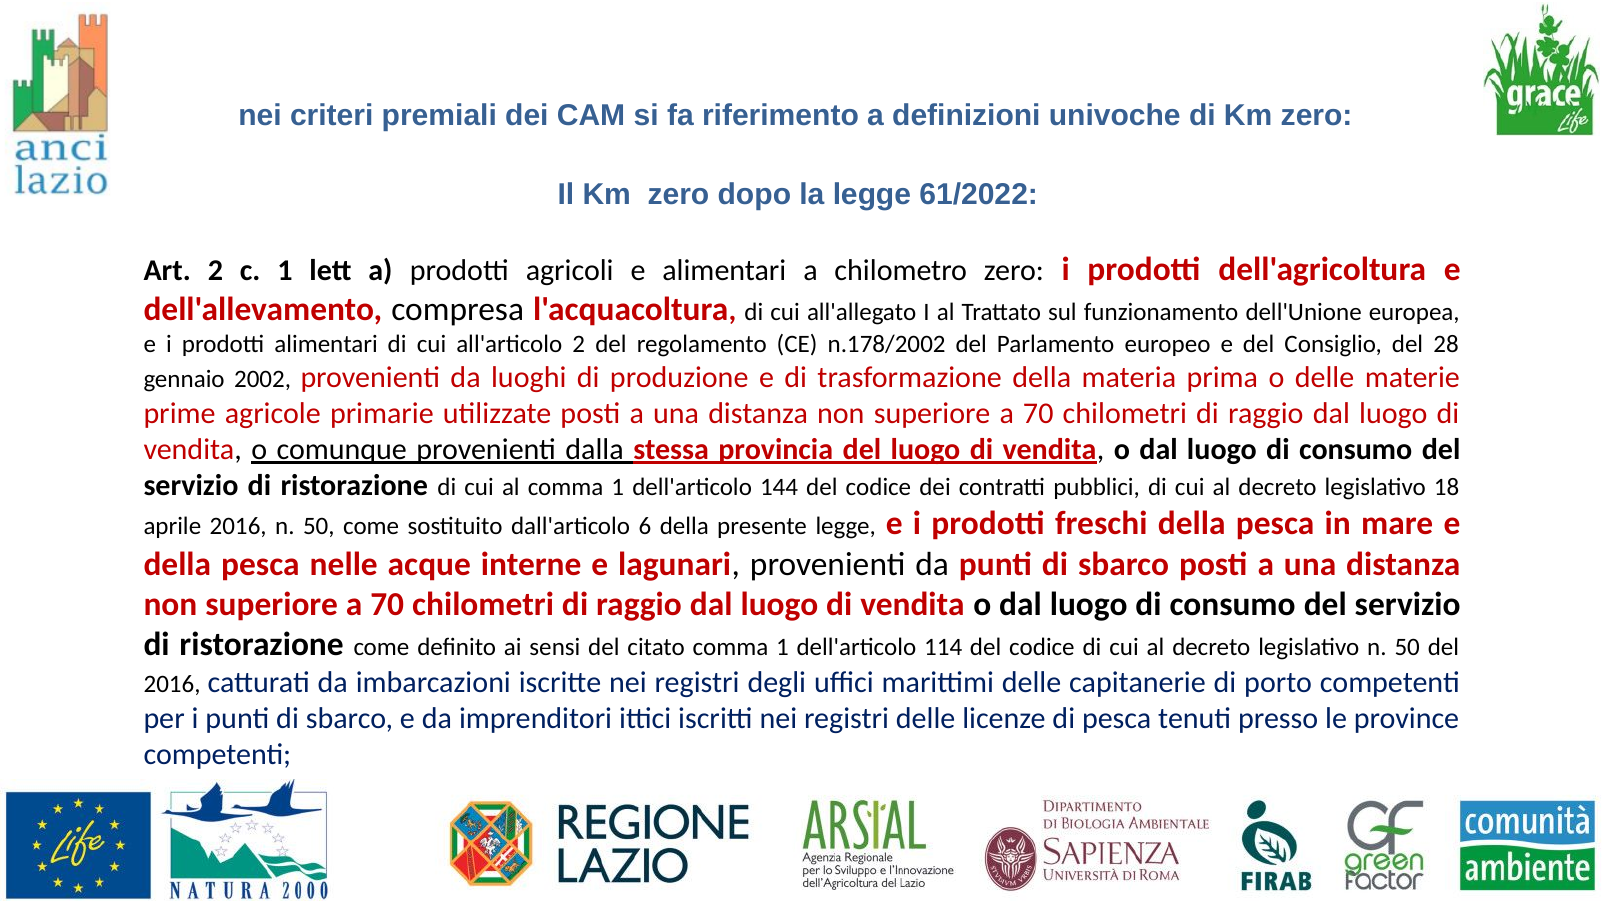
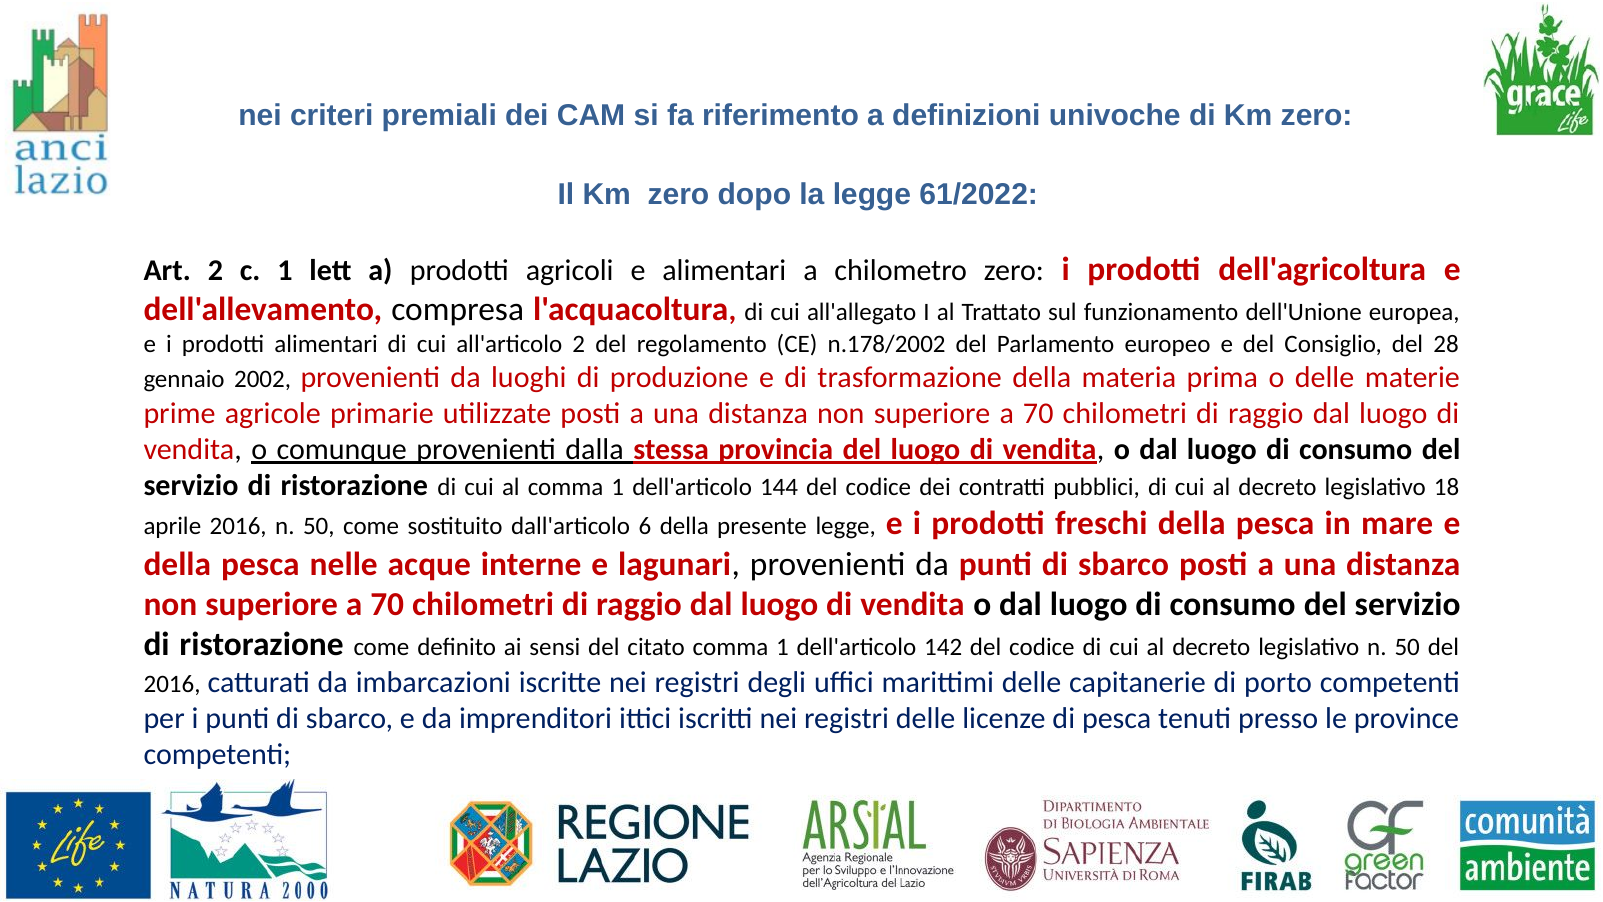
114: 114 -> 142 (943, 647)
